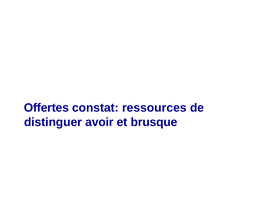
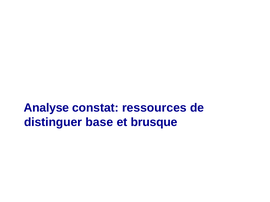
Offertes: Offertes -> Analyse (46, 108)
avoir: avoir -> base (99, 122)
